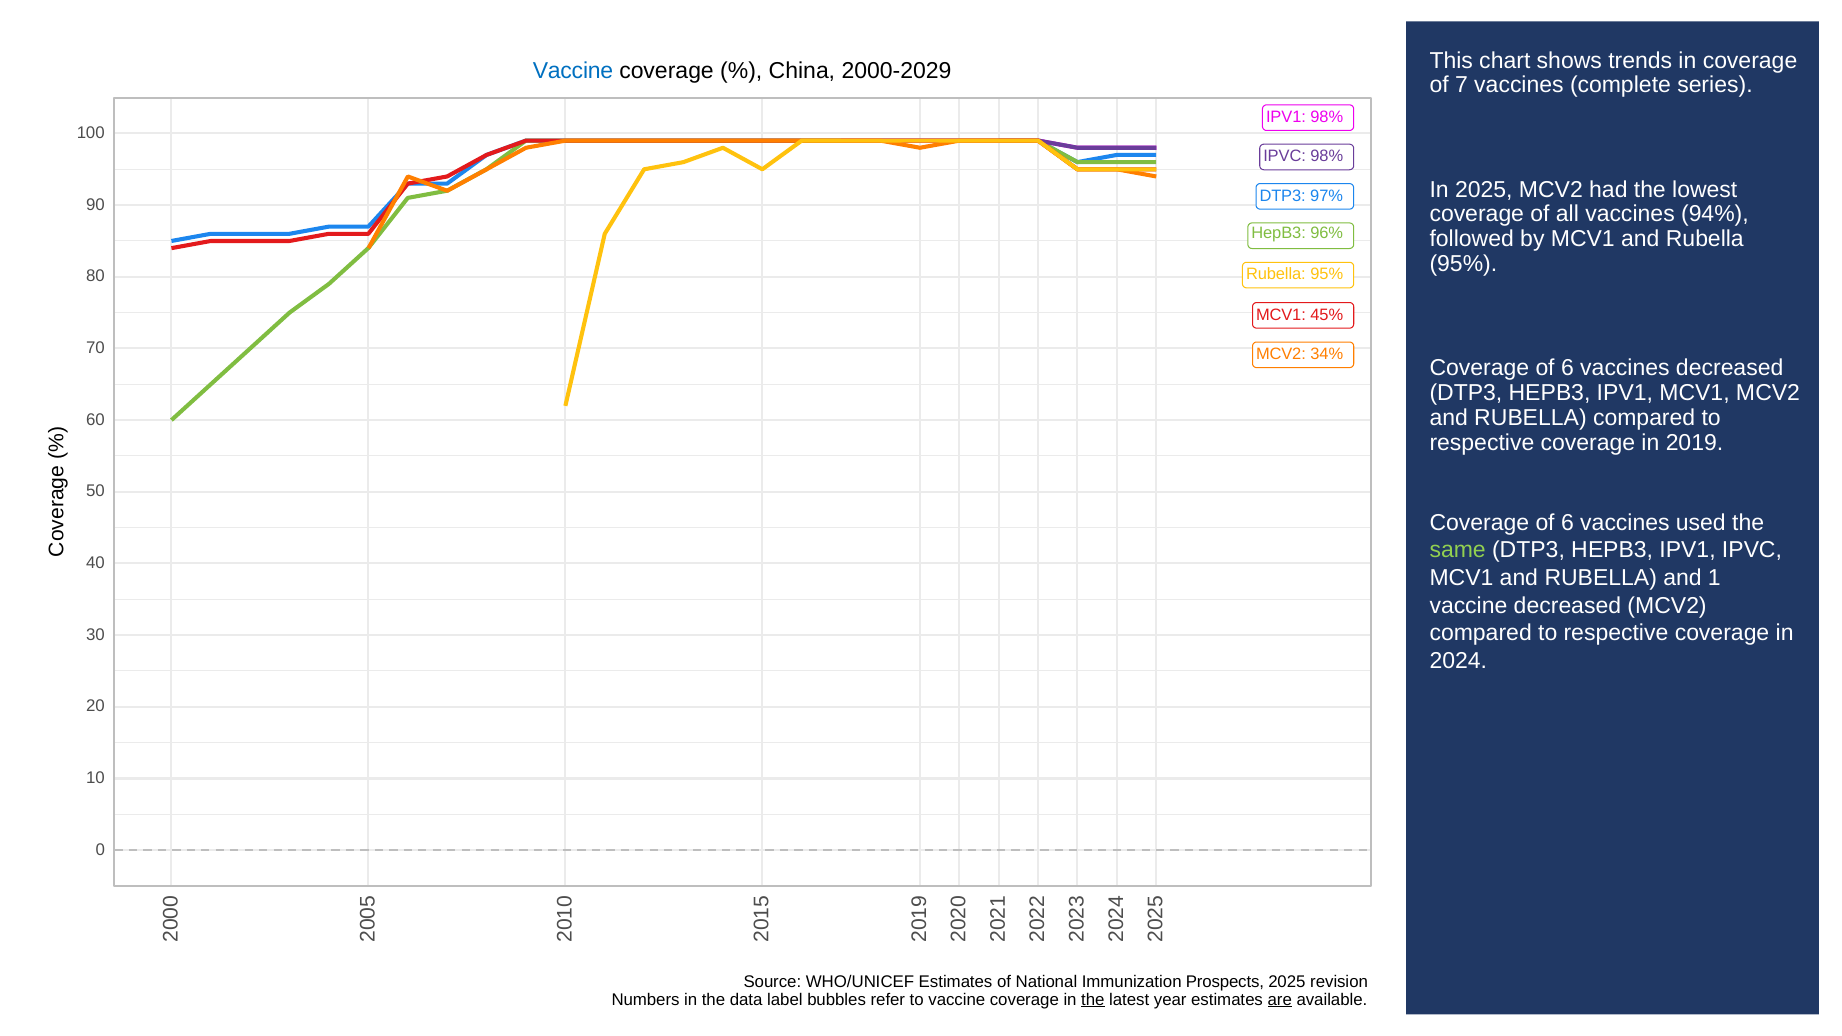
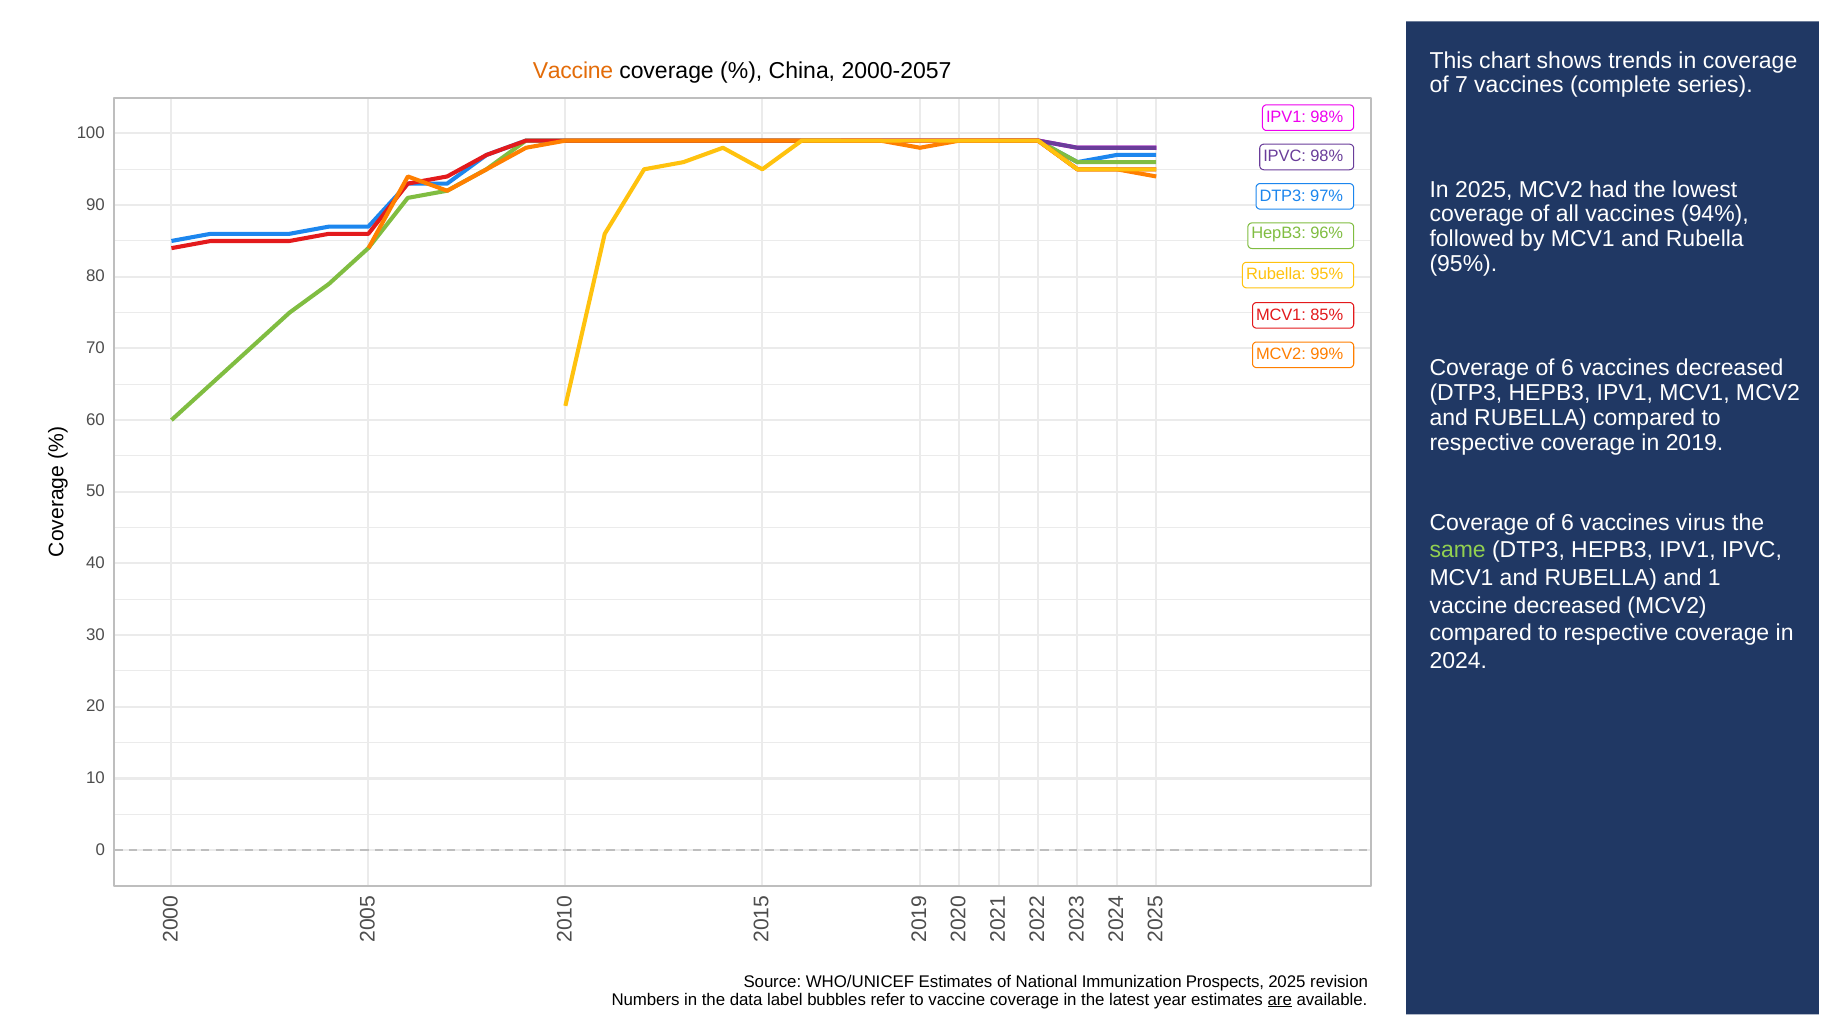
Vaccine colour: blue -> orange (573, 71)
2000-2029: 2000-2029 -> 2000-2057 (896, 71)
45%: 45% -> 85% (1327, 315)
34%: 34% -> 99% (1327, 354)
used: used -> virus (1701, 523)
the underline: present -> none (1093, 1000)
